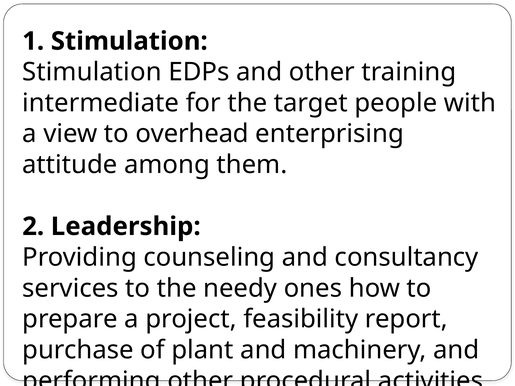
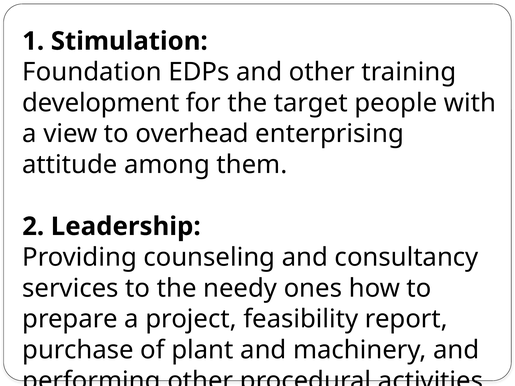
Stimulation: Stimulation -> Foundation (92, 72)
intermediate: intermediate -> development (101, 103)
